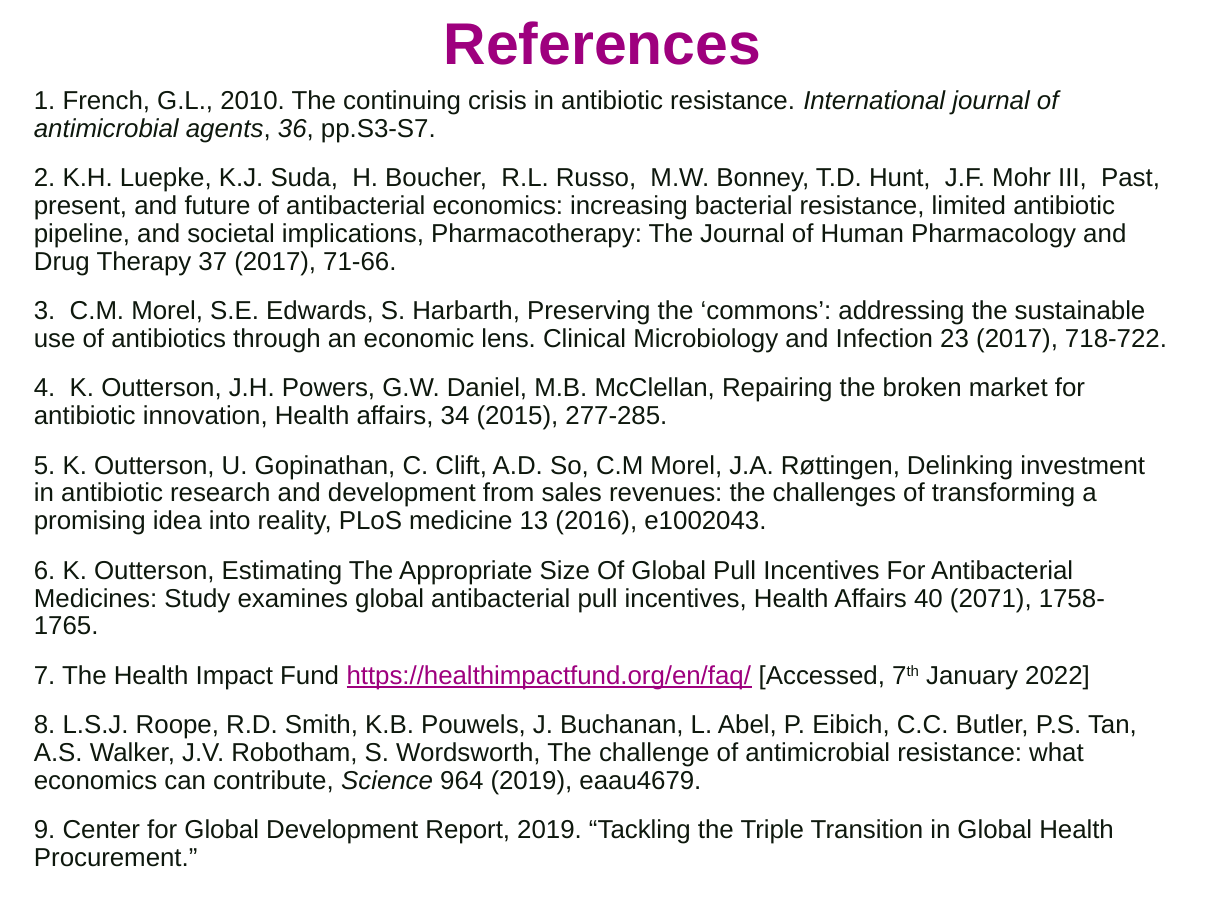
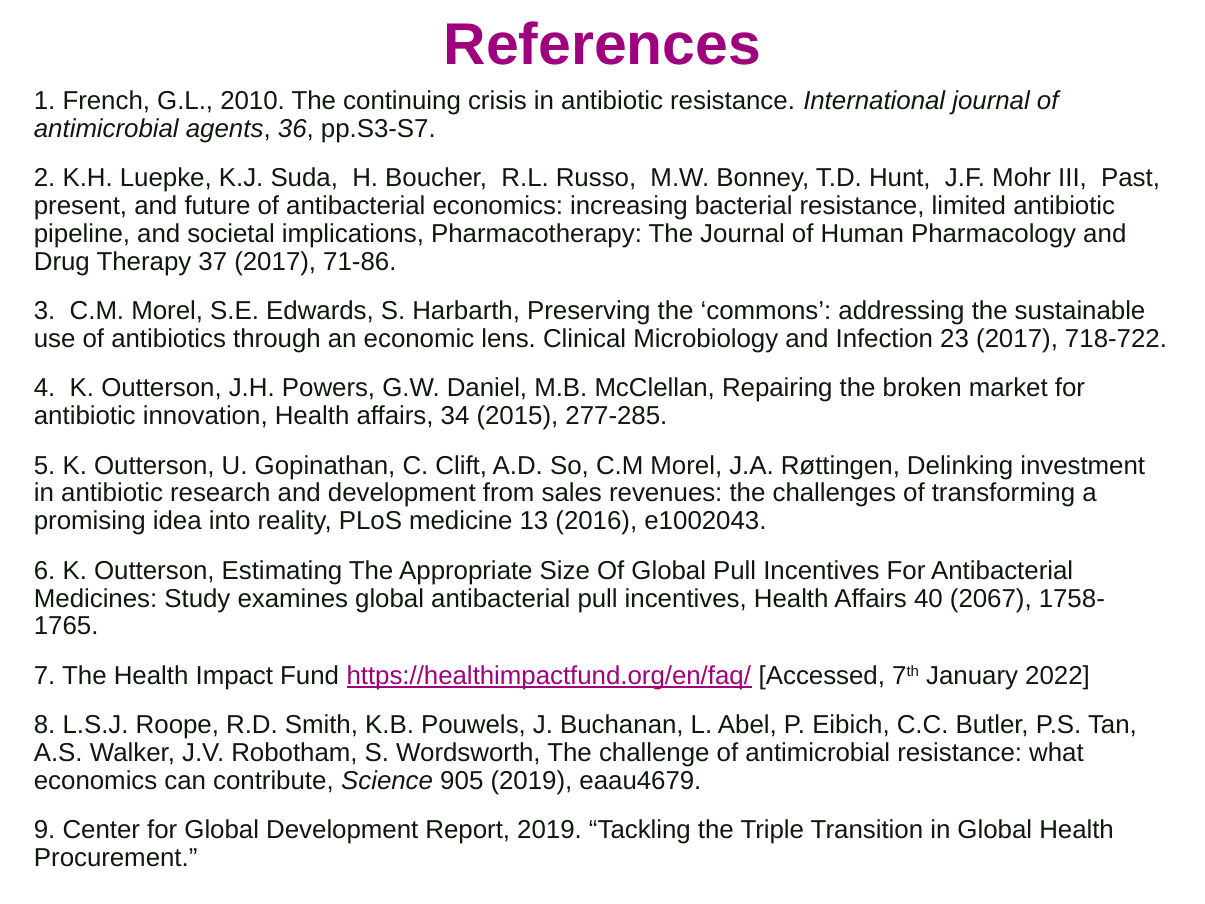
71-66: 71-66 -> 71-86 (360, 262)
2071: 2071 -> 2067 (991, 598)
964: 964 -> 905 (462, 780)
